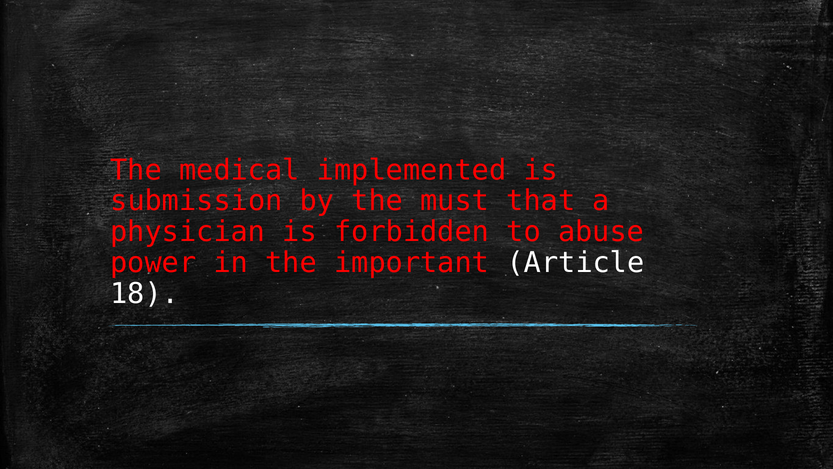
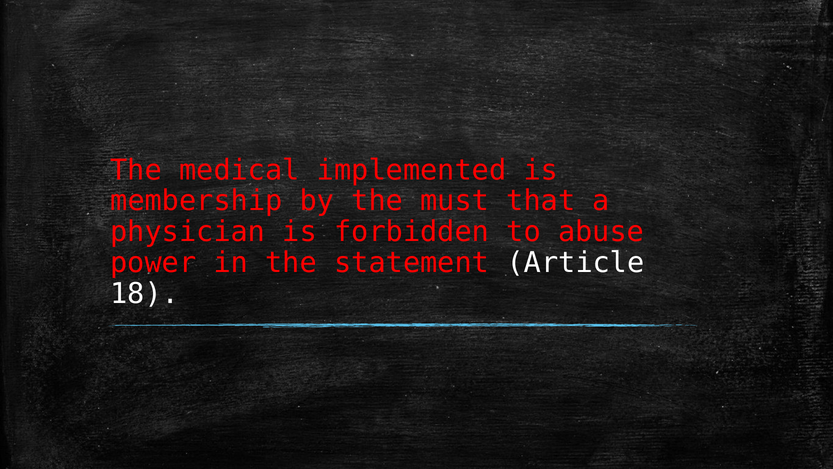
submission: submission -> membership (196, 201)
important: important -> statement (412, 263)
